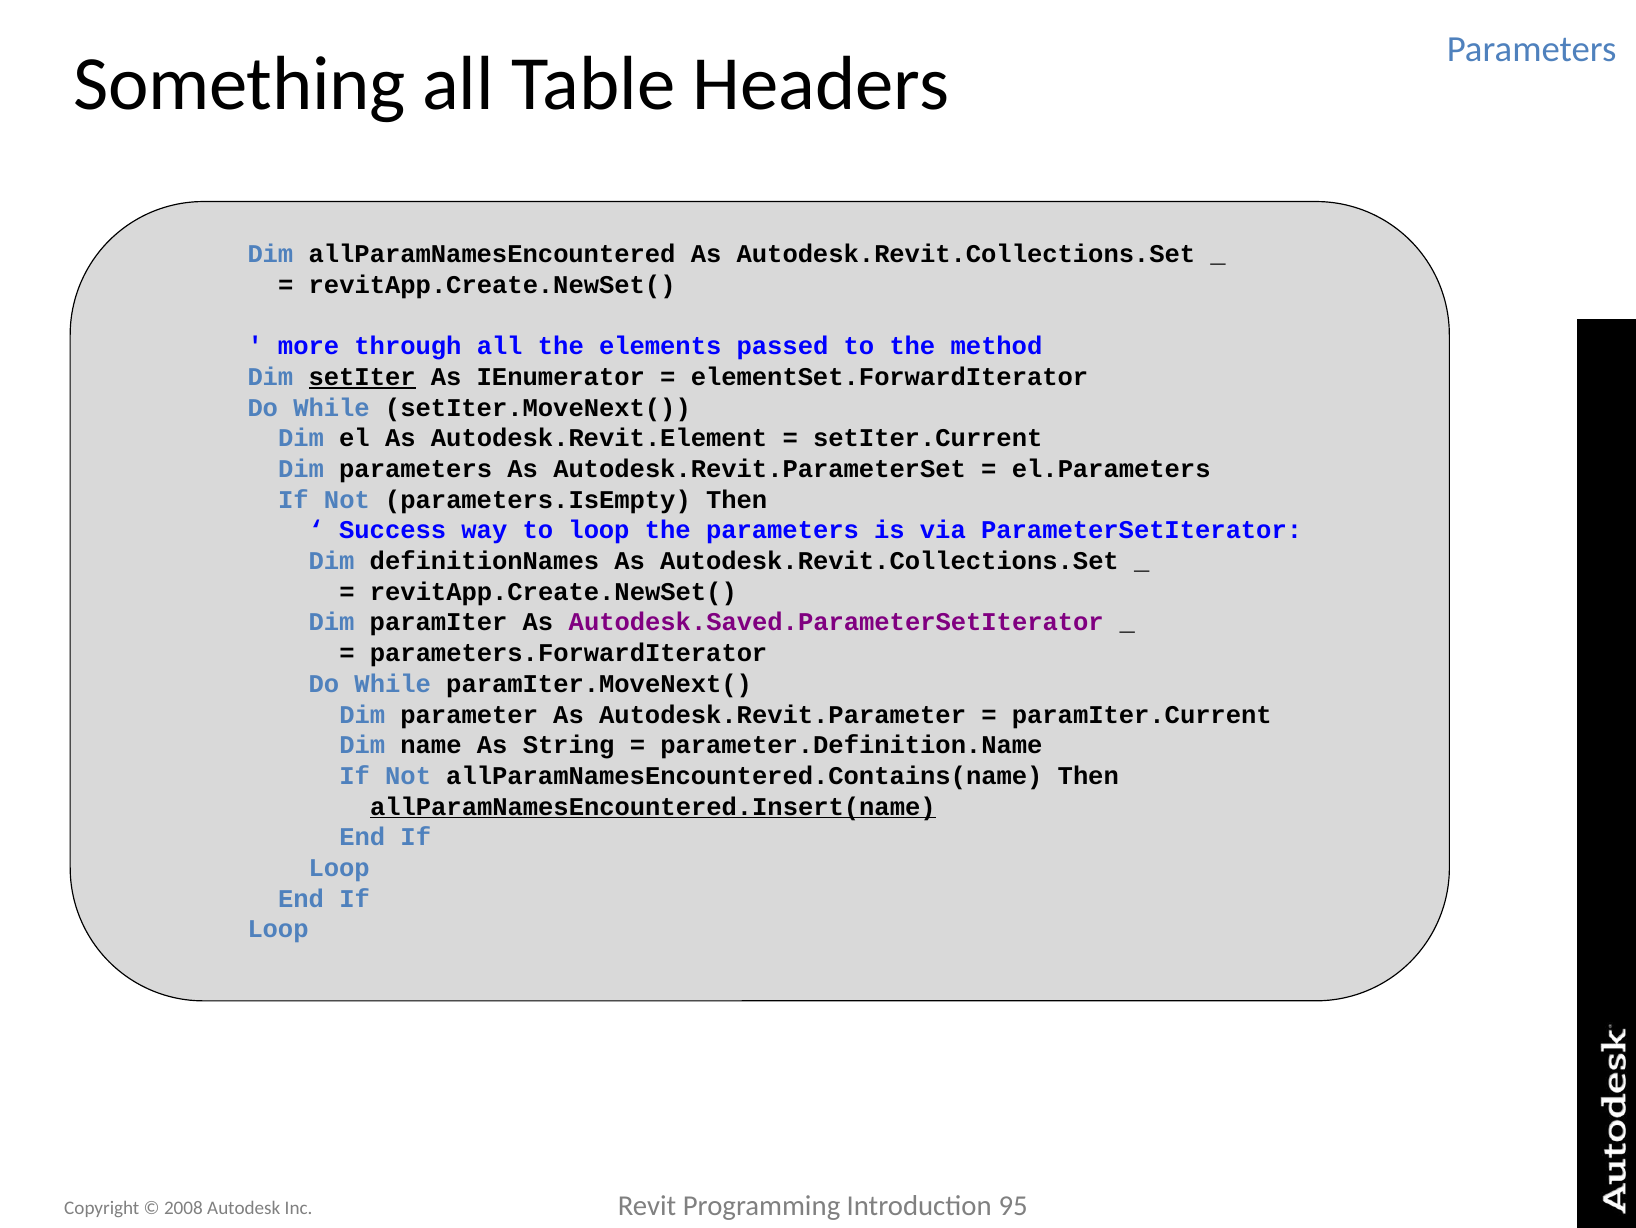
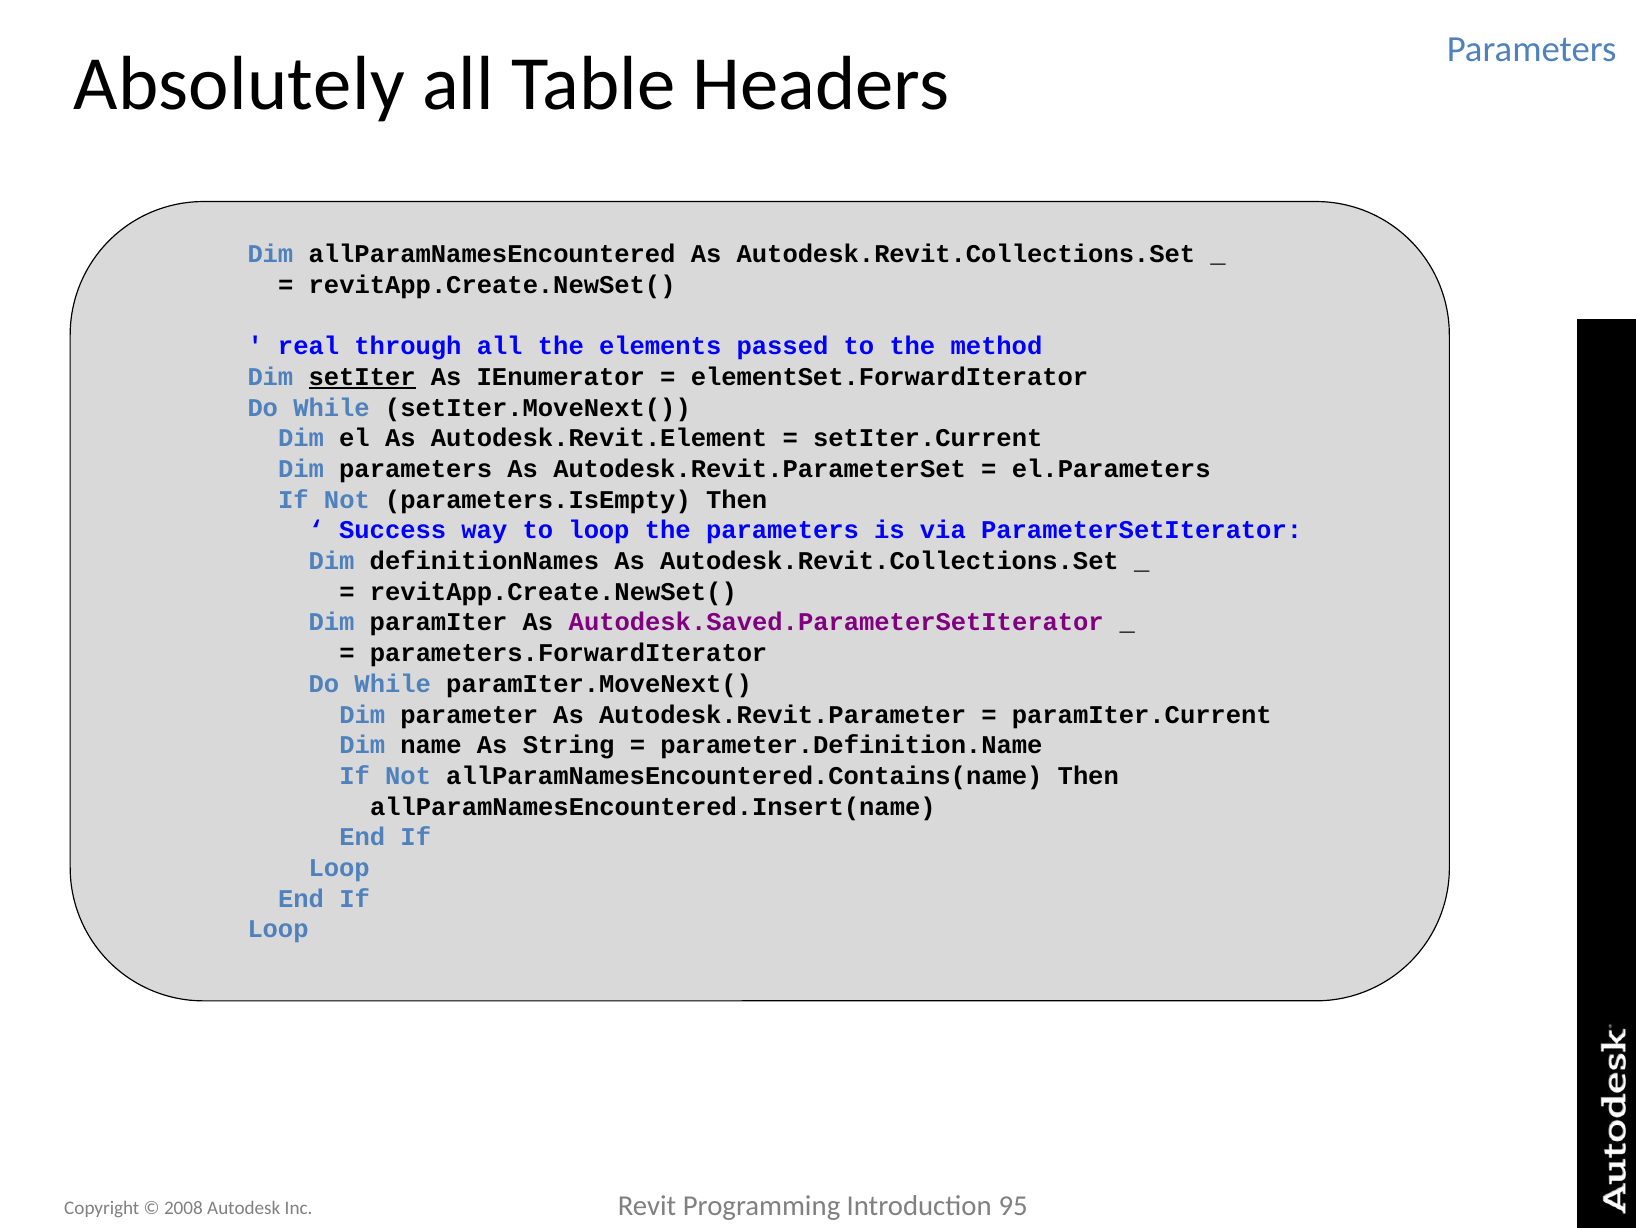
Something: Something -> Absolutely (239, 84)
more: more -> real (309, 346)
allParamNamesEncountered.Insert(name underline: present -> none (653, 806)
